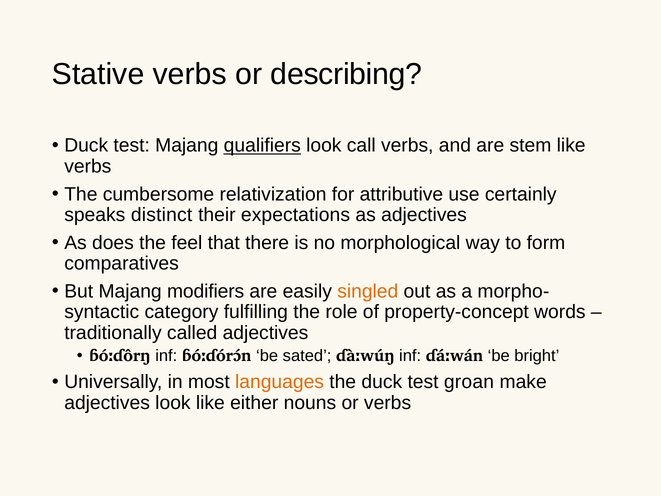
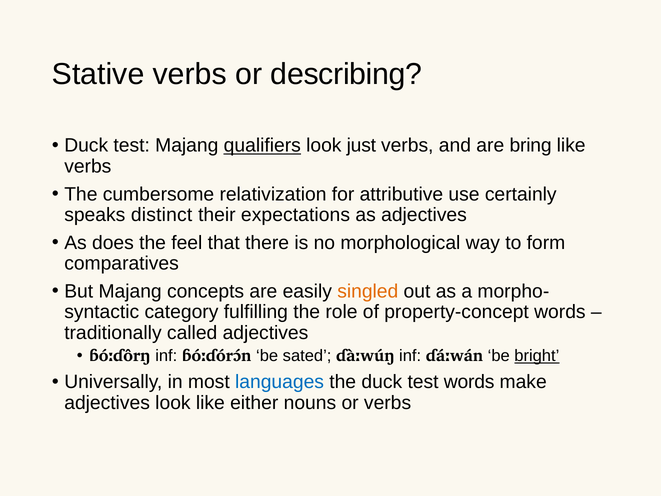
call: call -> just (361, 146)
stem: stem -> bring (531, 146)
modifiers: modifiers -> concepts (206, 291)
bright underline: none -> present (537, 356)
languages colour: orange -> blue (280, 382)
test groan: groan -> words (469, 382)
